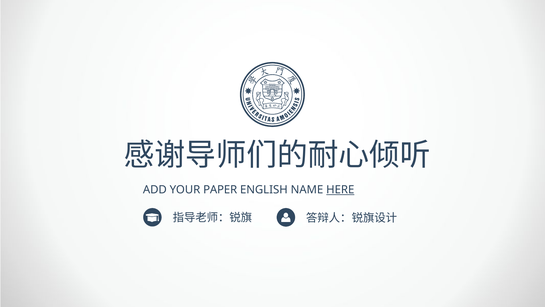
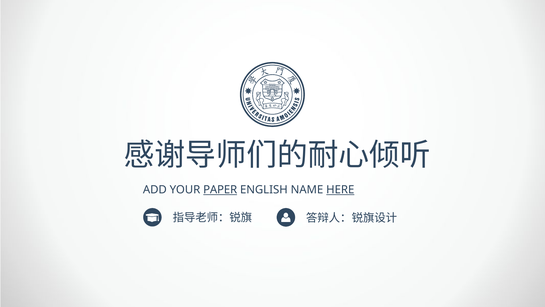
PAPER underline: none -> present (220, 189)
